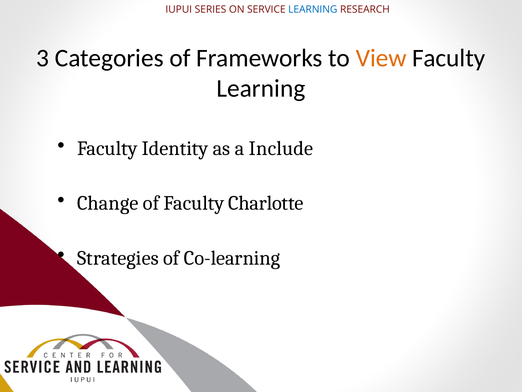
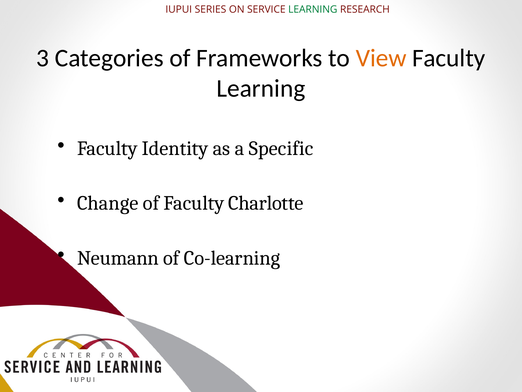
LEARNING colour: blue -> green (313, 9)
Include: Include -> Specific (281, 148)
Strategies: Strategies -> Neumann (118, 258)
